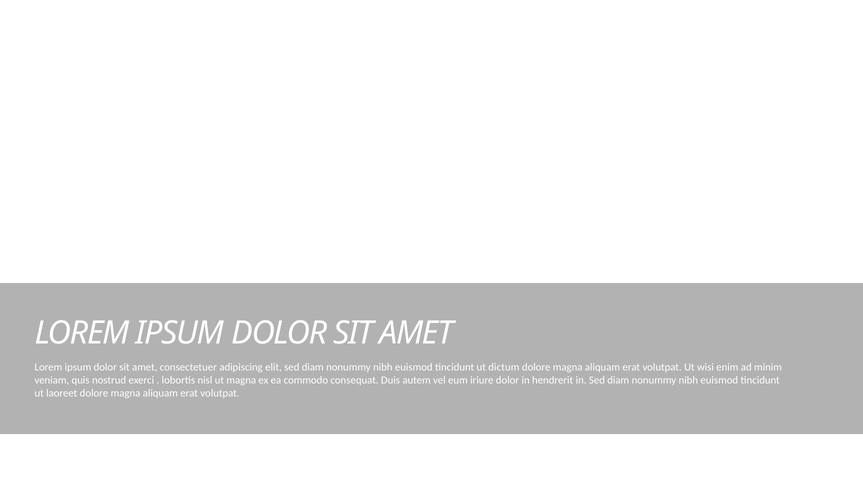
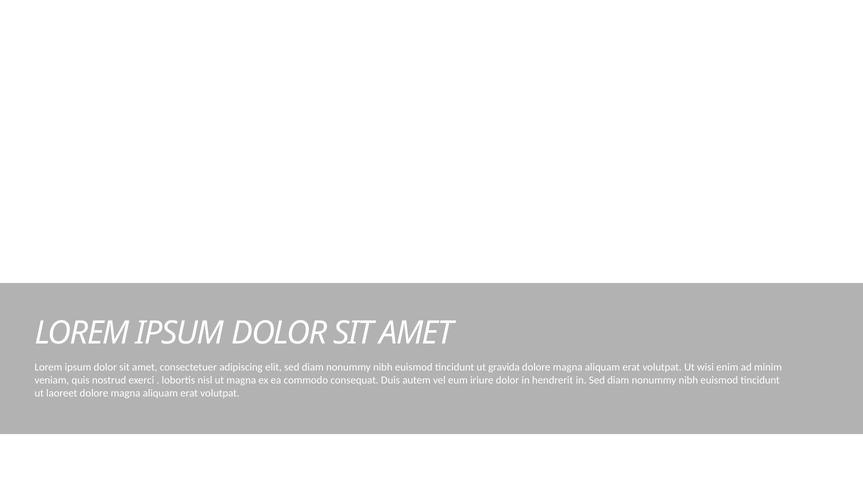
dictum: dictum -> gravida (504, 368)
